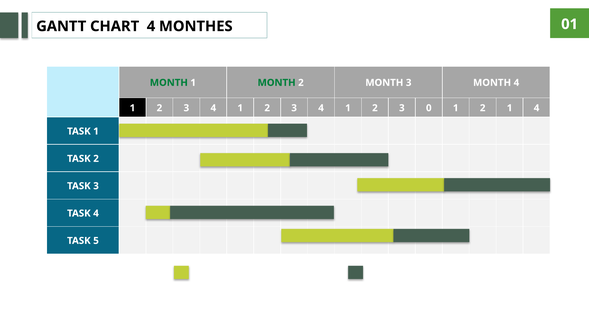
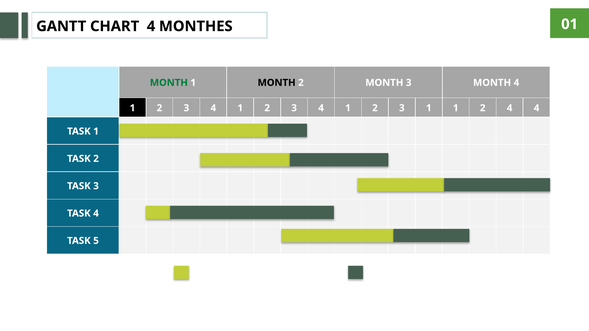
MONTH colour: green -> black (277, 83)
3 0: 0 -> 1 (429, 108)
2 1: 1 -> 4 (510, 108)
